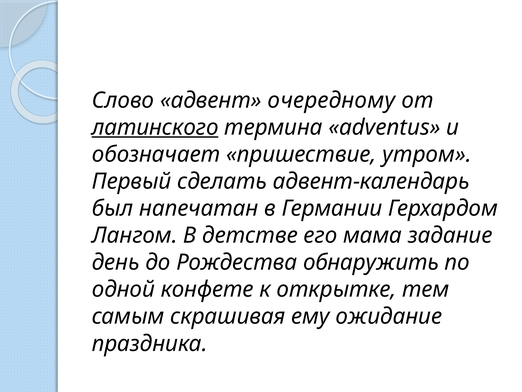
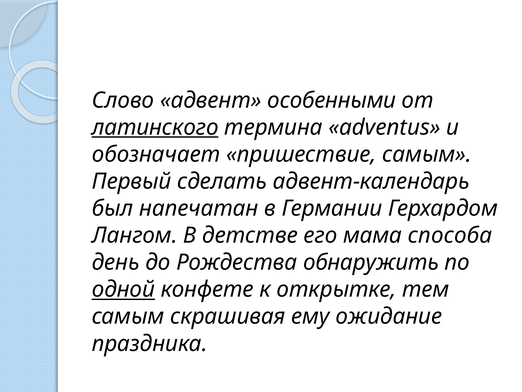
очередному: очередному -> особенными (332, 100)
пришествие утром: утром -> самым (427, 154)
задание: задание -> способа (450, 235)
одной underline: none -> present (123, 289)
